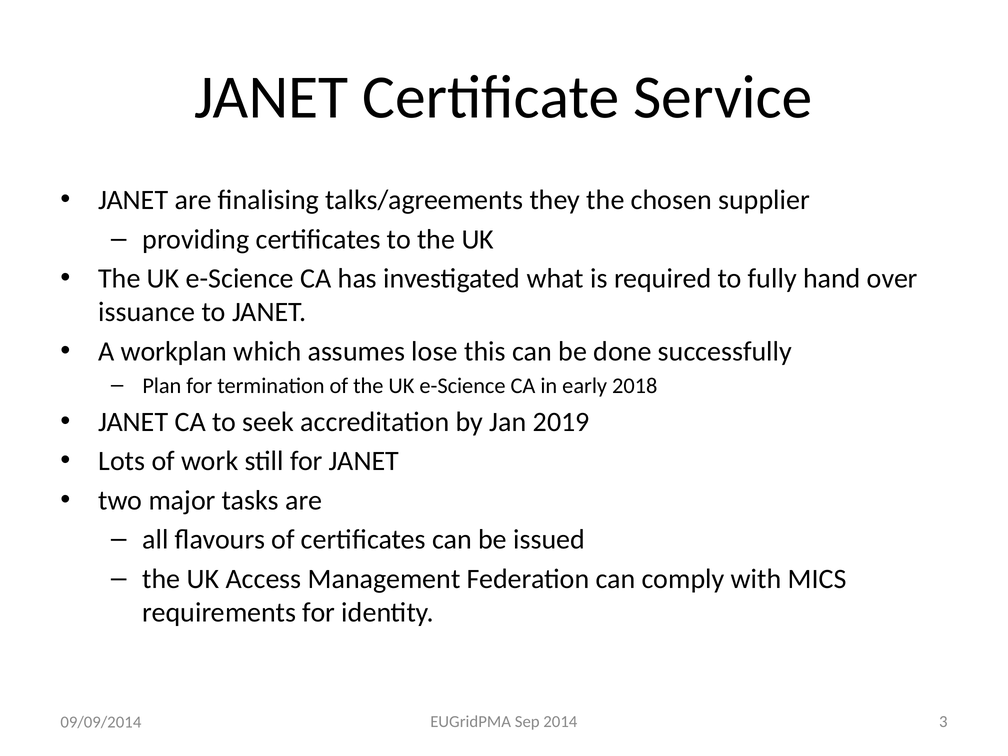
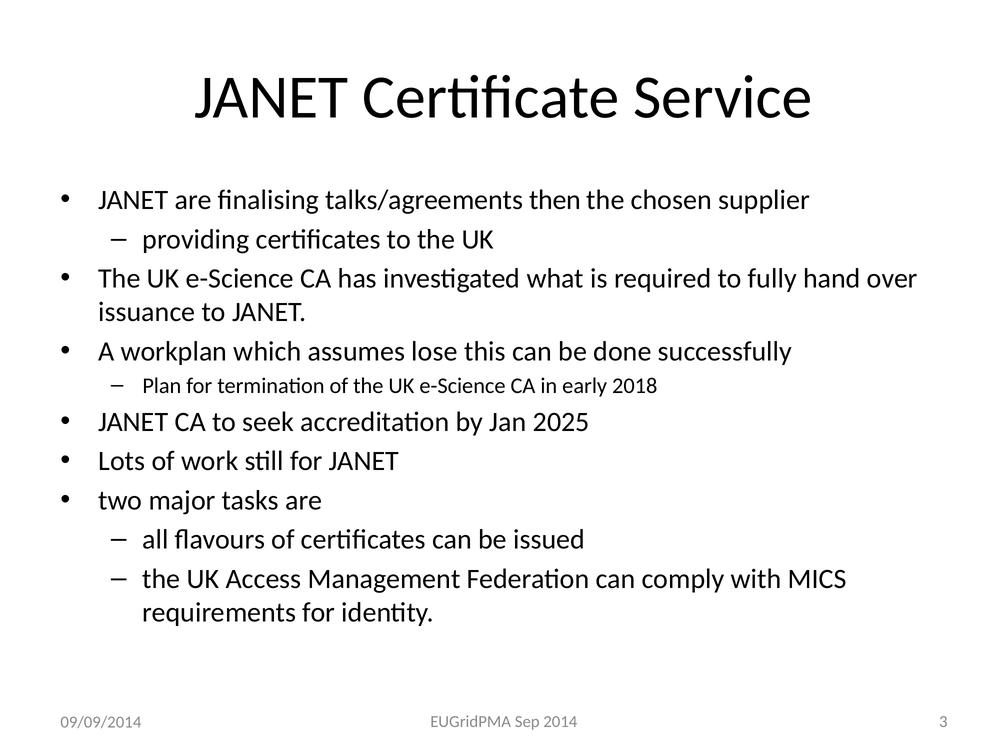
they: they -> then (555, 200)
2019: 2019 -> 2025 (561, 422)
